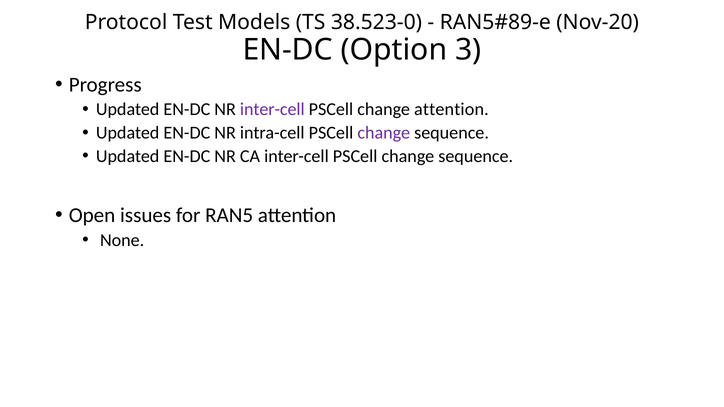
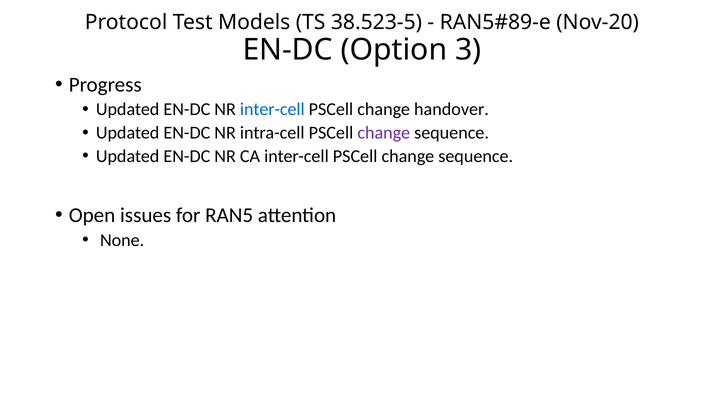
38.523-0: 38.523-0 -> 38.523-5 (376, 22)
inter-cell colour: purple -> blue (272, 110)
change attention: attention -> handover (452, 110)
